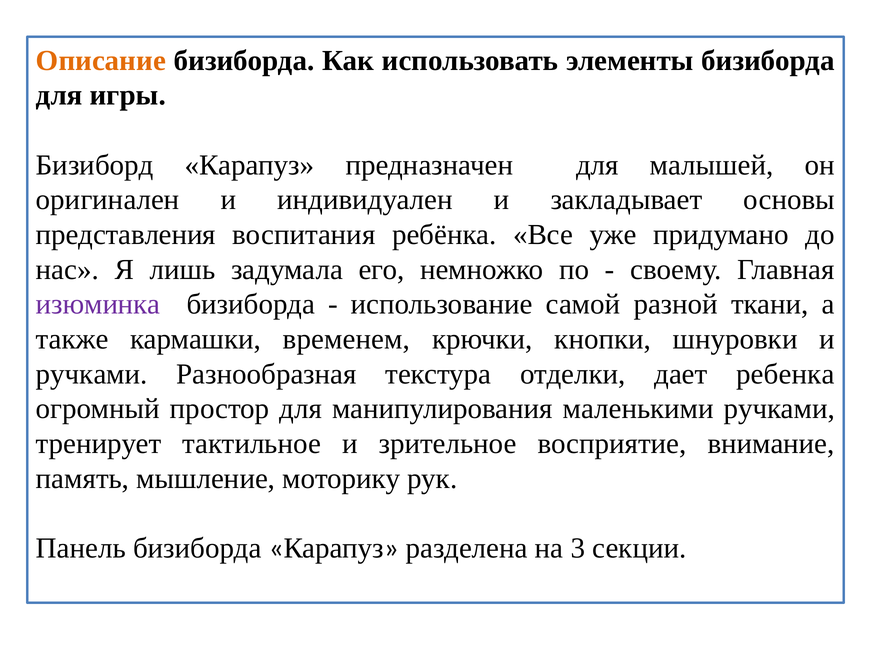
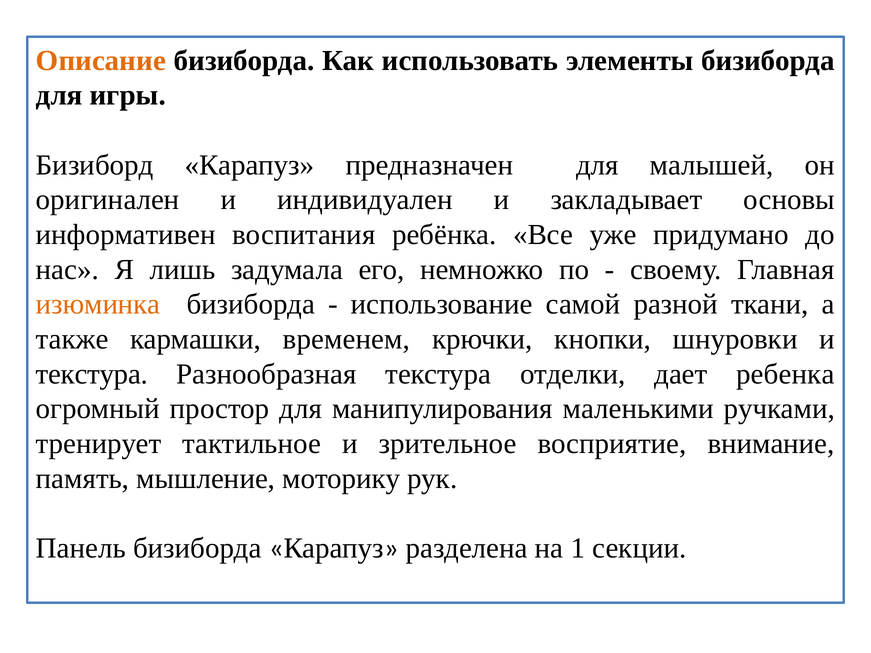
представления: представления -> информативен (126, 235)
изюминка colour: purple -> orange (98, 304)
ручками: ручками -> текстура (92, 374)
3: 3 -> 1 (578, 548)
